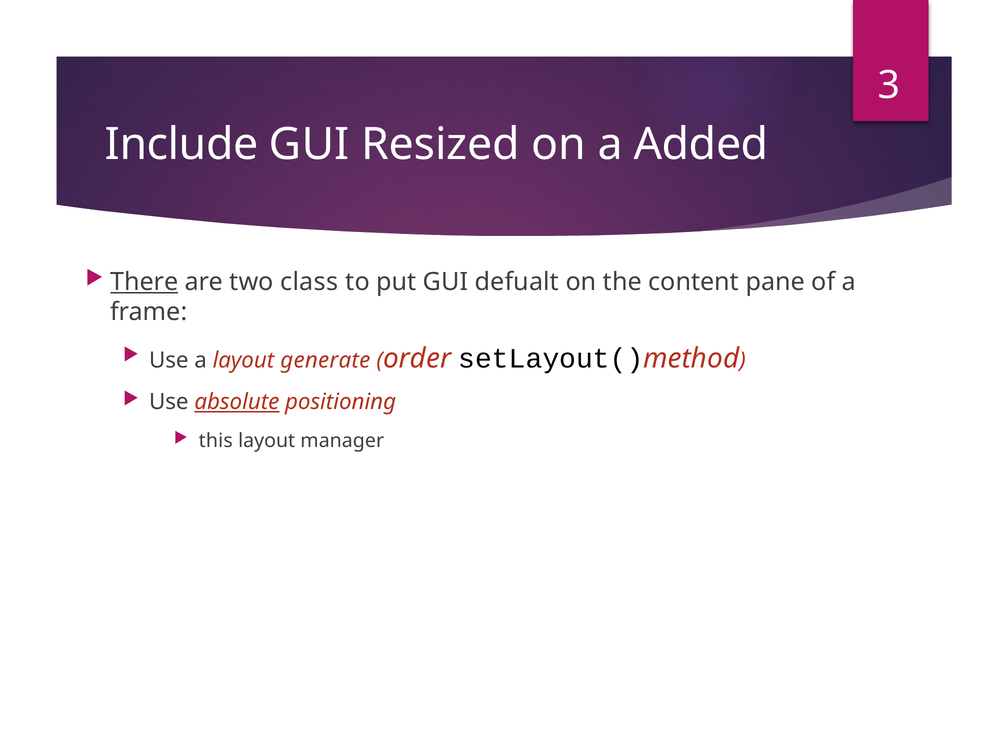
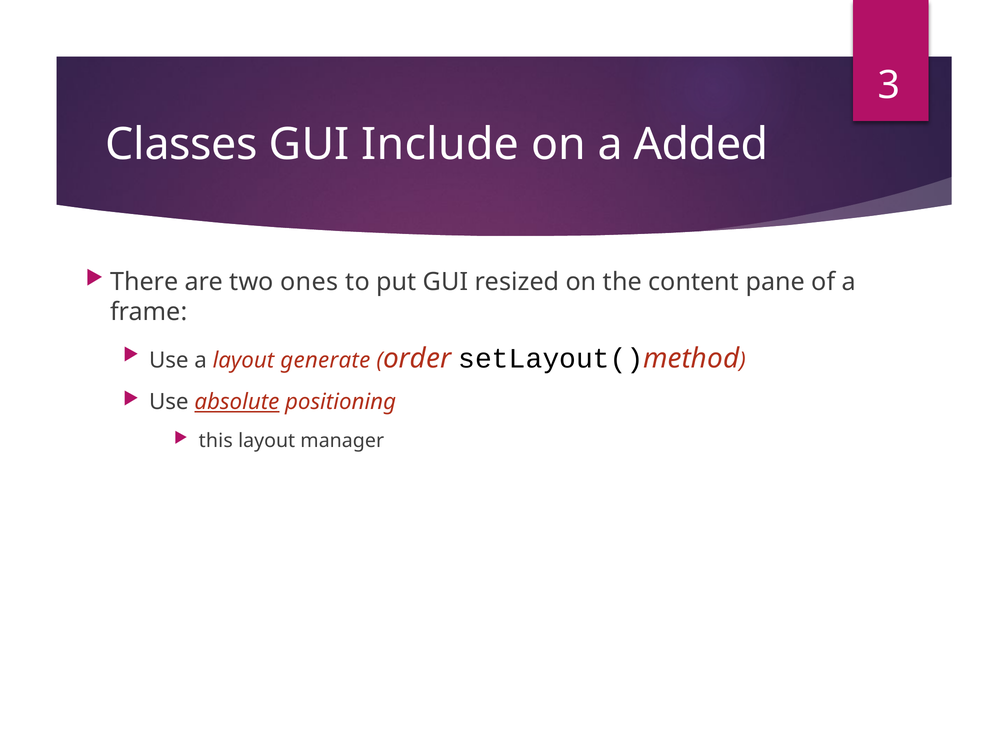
Include: Include -> Classes (182, 144)
Resized: Resized -> Include (440, 144)
There underline: present -> none (144, 282)
class: class -> ones (309, 282)
defualt: defualt -> resized (517, 282)
